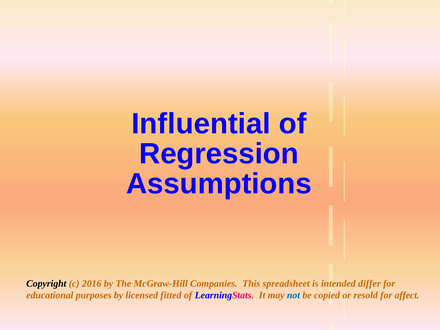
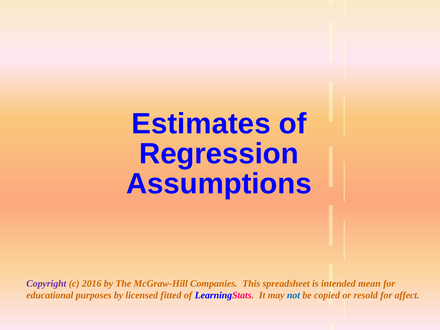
Influential: Influential -> Estimates (201, 124)
Copyright colour: black -> purple (46, 284)
differ: differ -> mean (369, 284)
